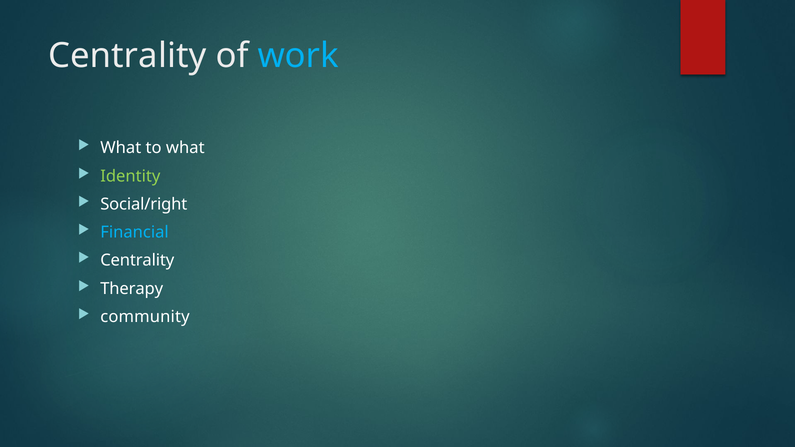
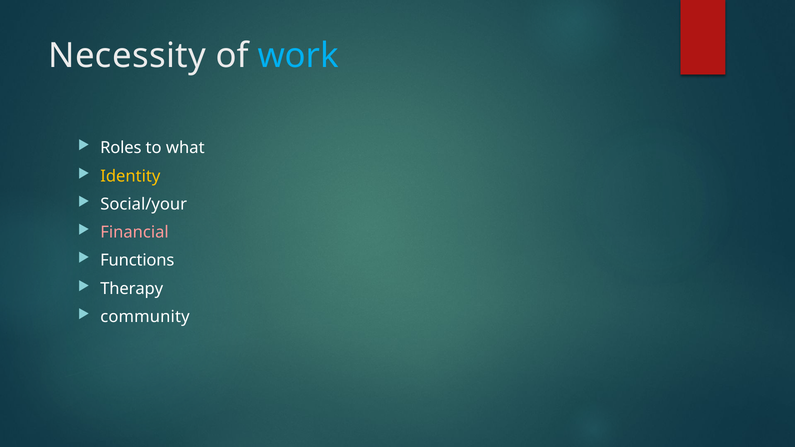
Centrality: Centrality -> Necessity (127, 56)
What: What -> Roles (121, 148)
Identity colour: light green -> yellow (130, 176)
Social/right: Social/right -> Social/your (144, 204)
Financial colour: light blue -> pink (135, 232)
Centrality: Centrality -> Functions (137, 261)
